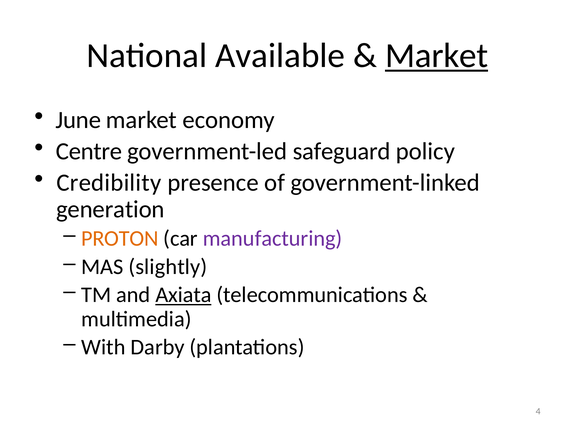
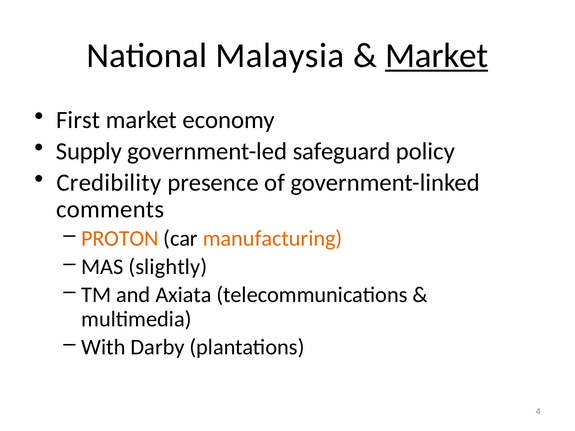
Available: Available -> Malaysia (280, 56)
June: June -> First (78, 120)
Centre: Centre -> Supply (89, 151)
generation: generation -> comments (110, 210)
manufacturing colour: purple -> orange (273, 239)
Axiata underline: present -> none (183, 295)
